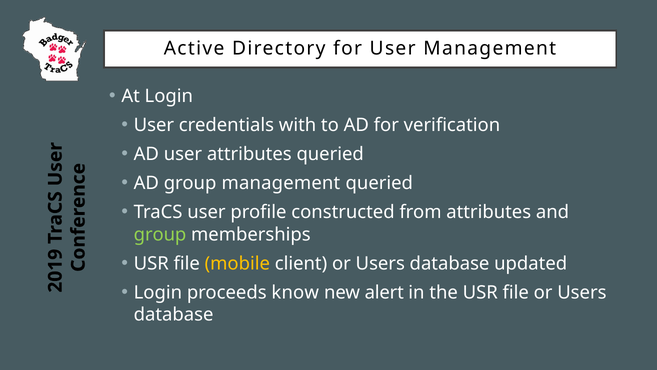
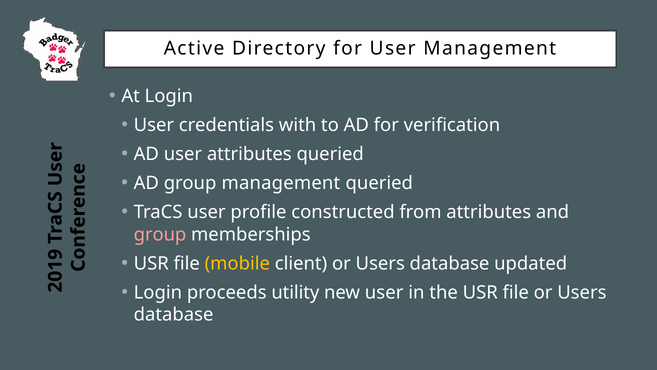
group colour: light green -> pink (160, 234)
know: know -> utility (295, 292)
new alert: alert -> user (384, 292)
